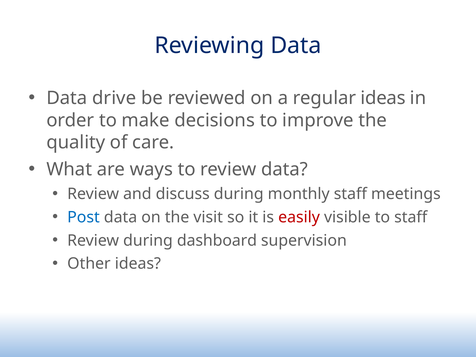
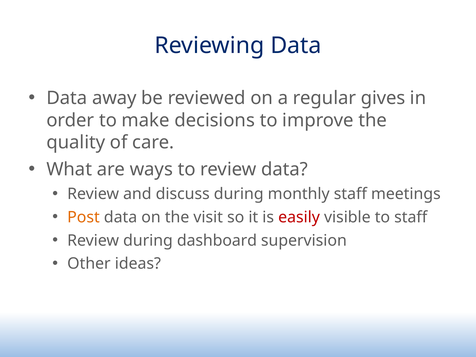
drive: drive -> away (114, 98)
regular ideas: ideas -> gives (383, 98)
Post colour: blue -> orange (83, 217)
